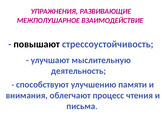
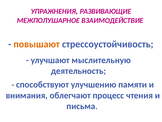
повышают colour: black -> orange (37, 44)
